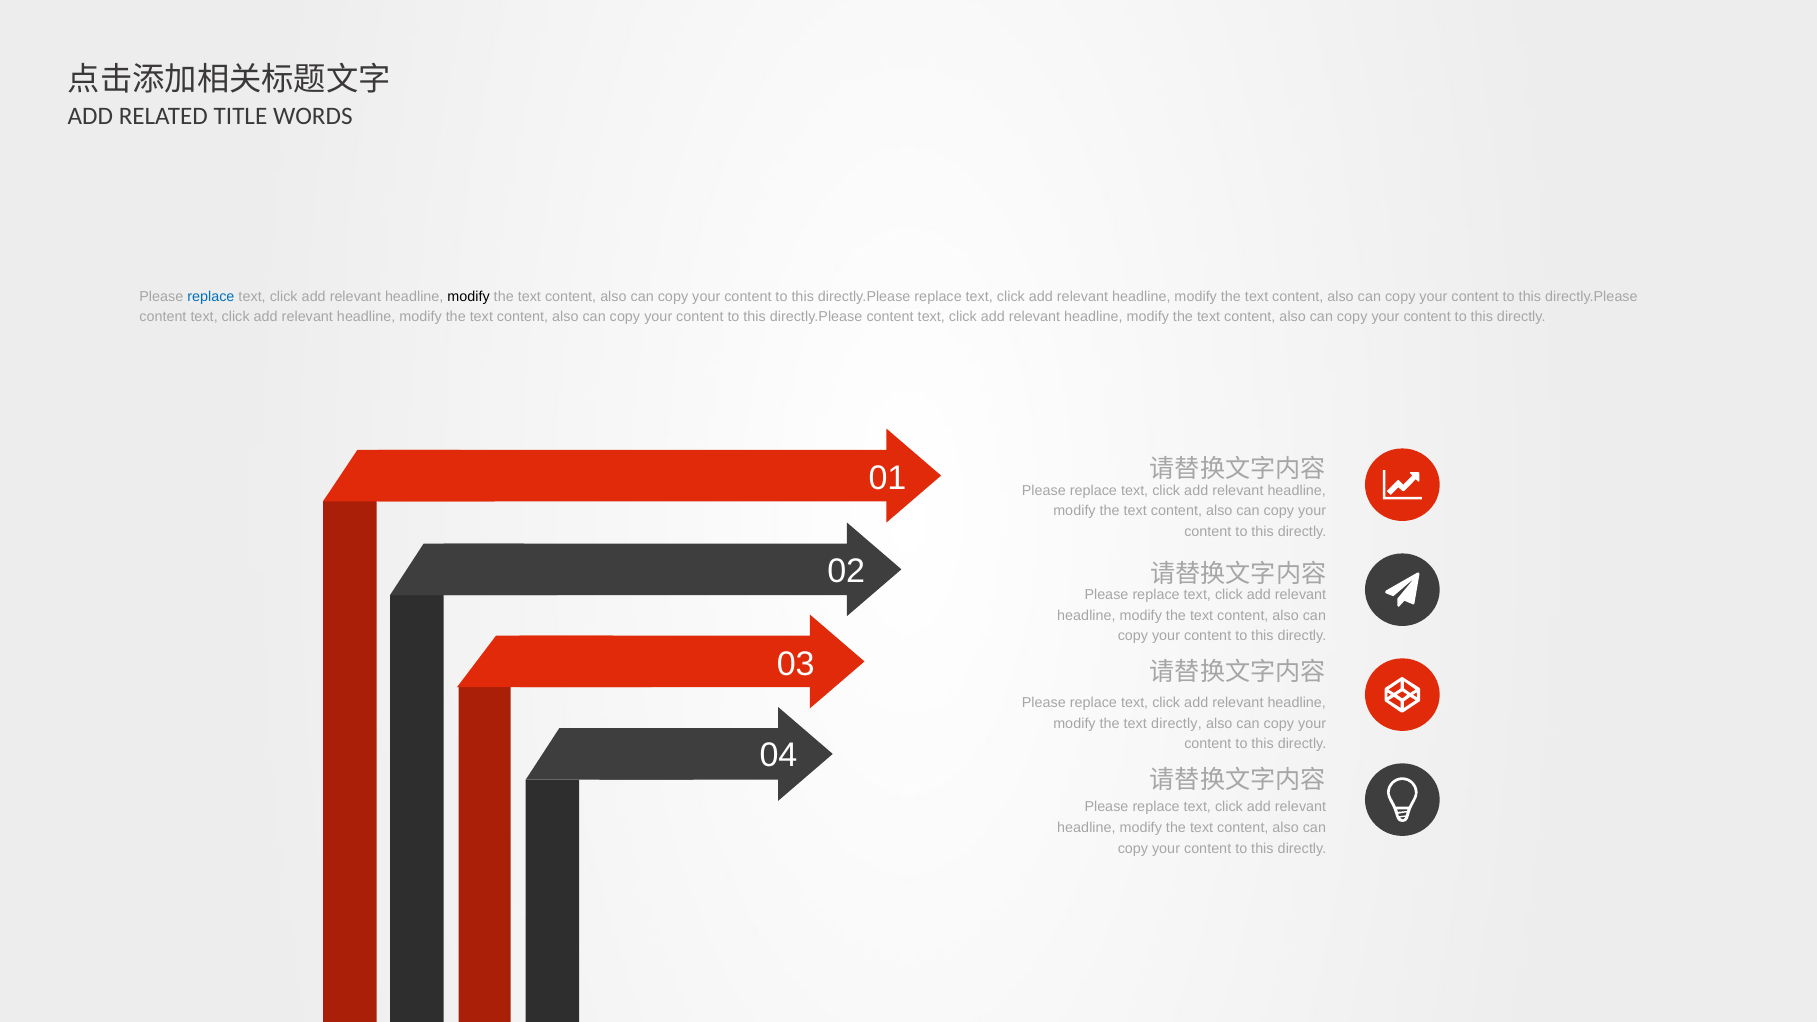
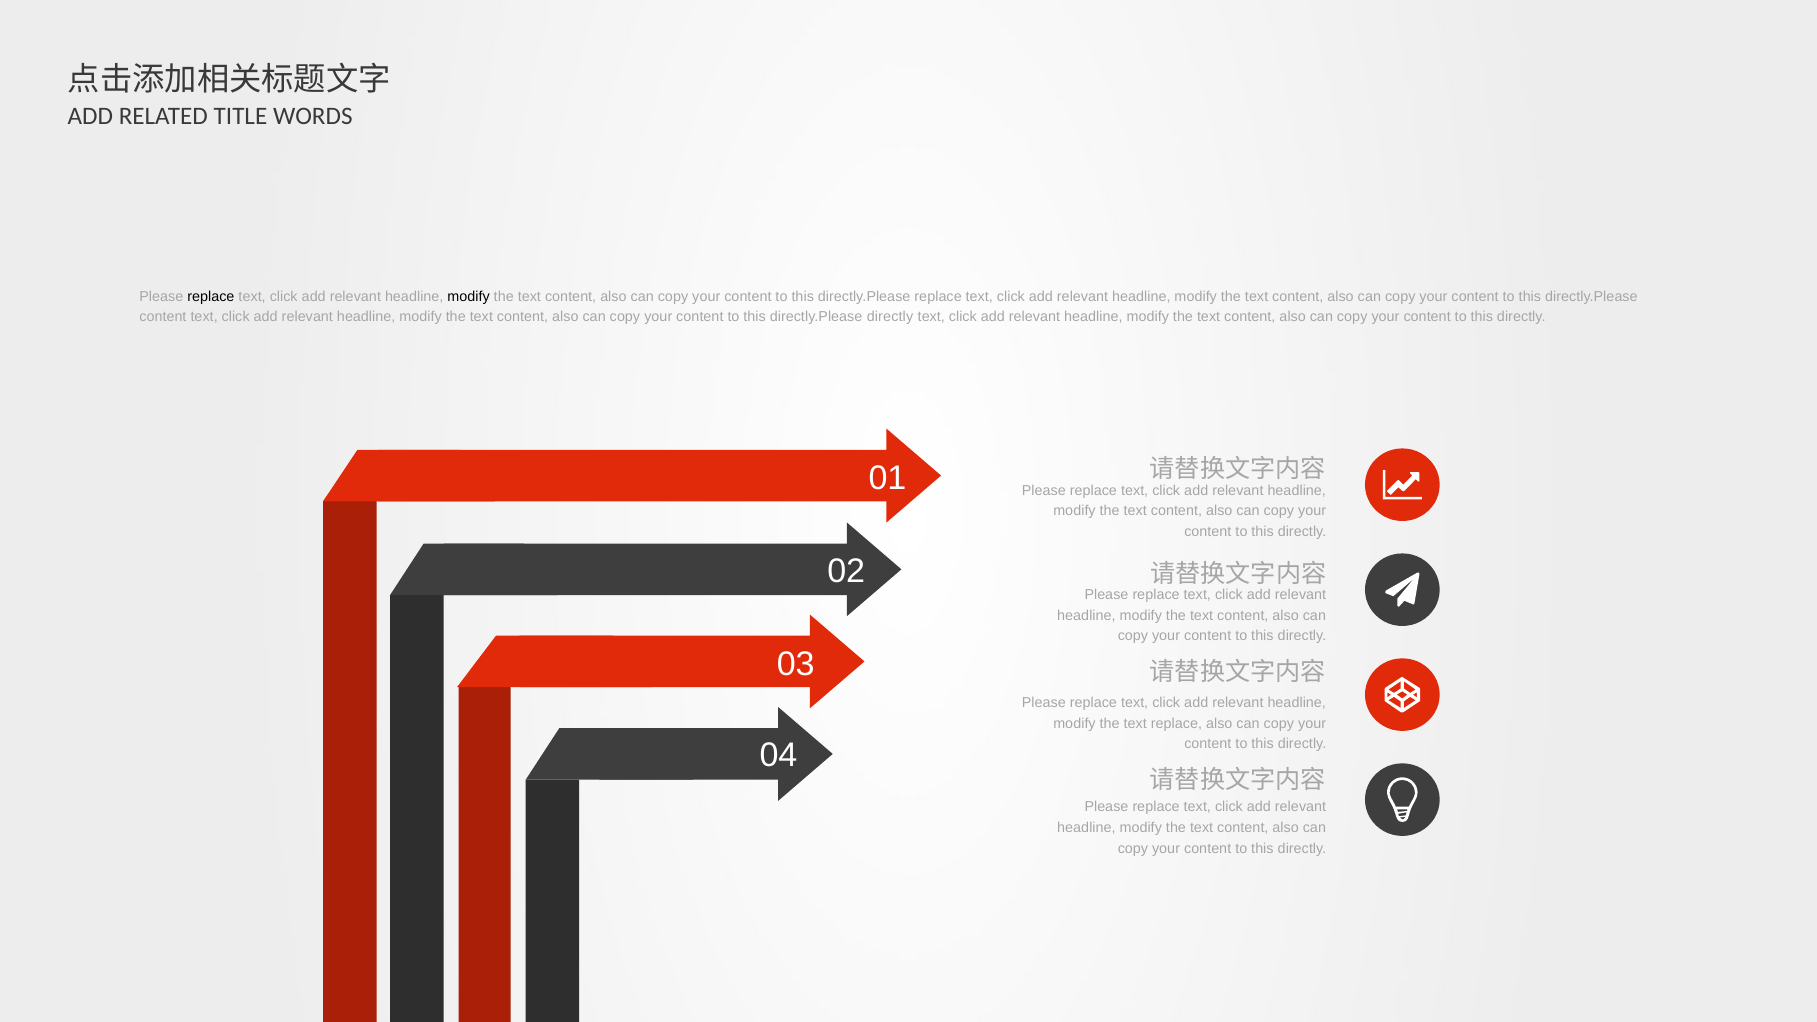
replace colour: blue -> black (211, 296)
content: content -> directly (890, 317)
text directly: directly -> replace (1177, 723)
